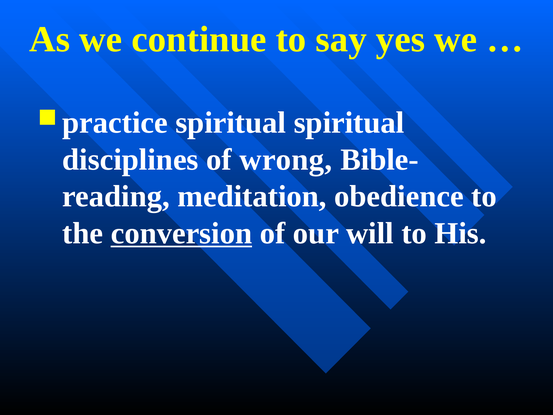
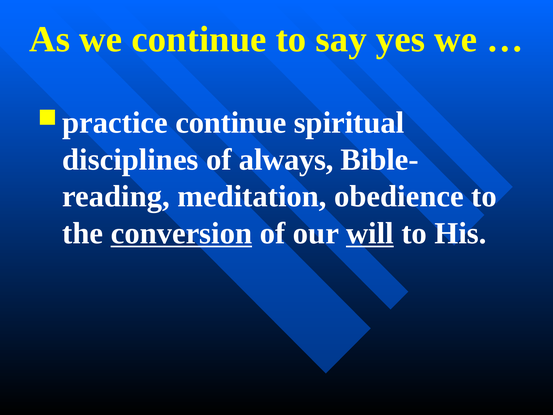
spiritual: spiritual -> continue (231, 123)
wrong: wrong -> always (286, 159)
will underline: none -> present (370, 233)
